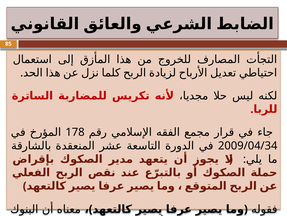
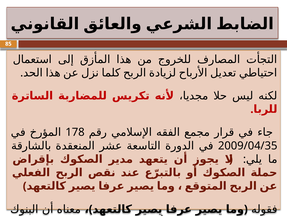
2009/04/34: 2009/04/34 -> 2009/04/35 (248, 145)
